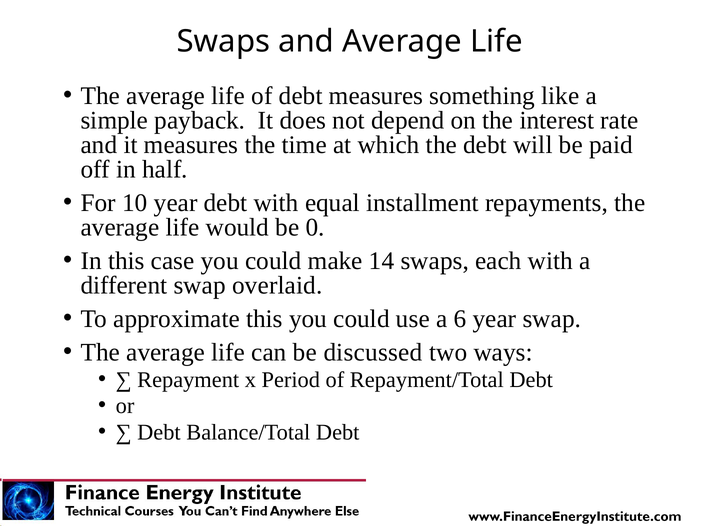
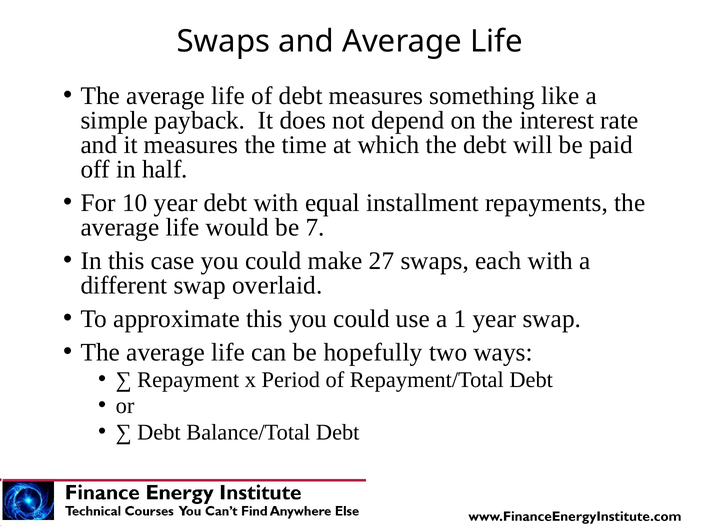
0: 0 -> 7 (315, 227)
14: 14 -> 27 (382, 261)
6: 6 -> 1 (460, 319)
discussed: discussed -> hopefully (373, 352)
